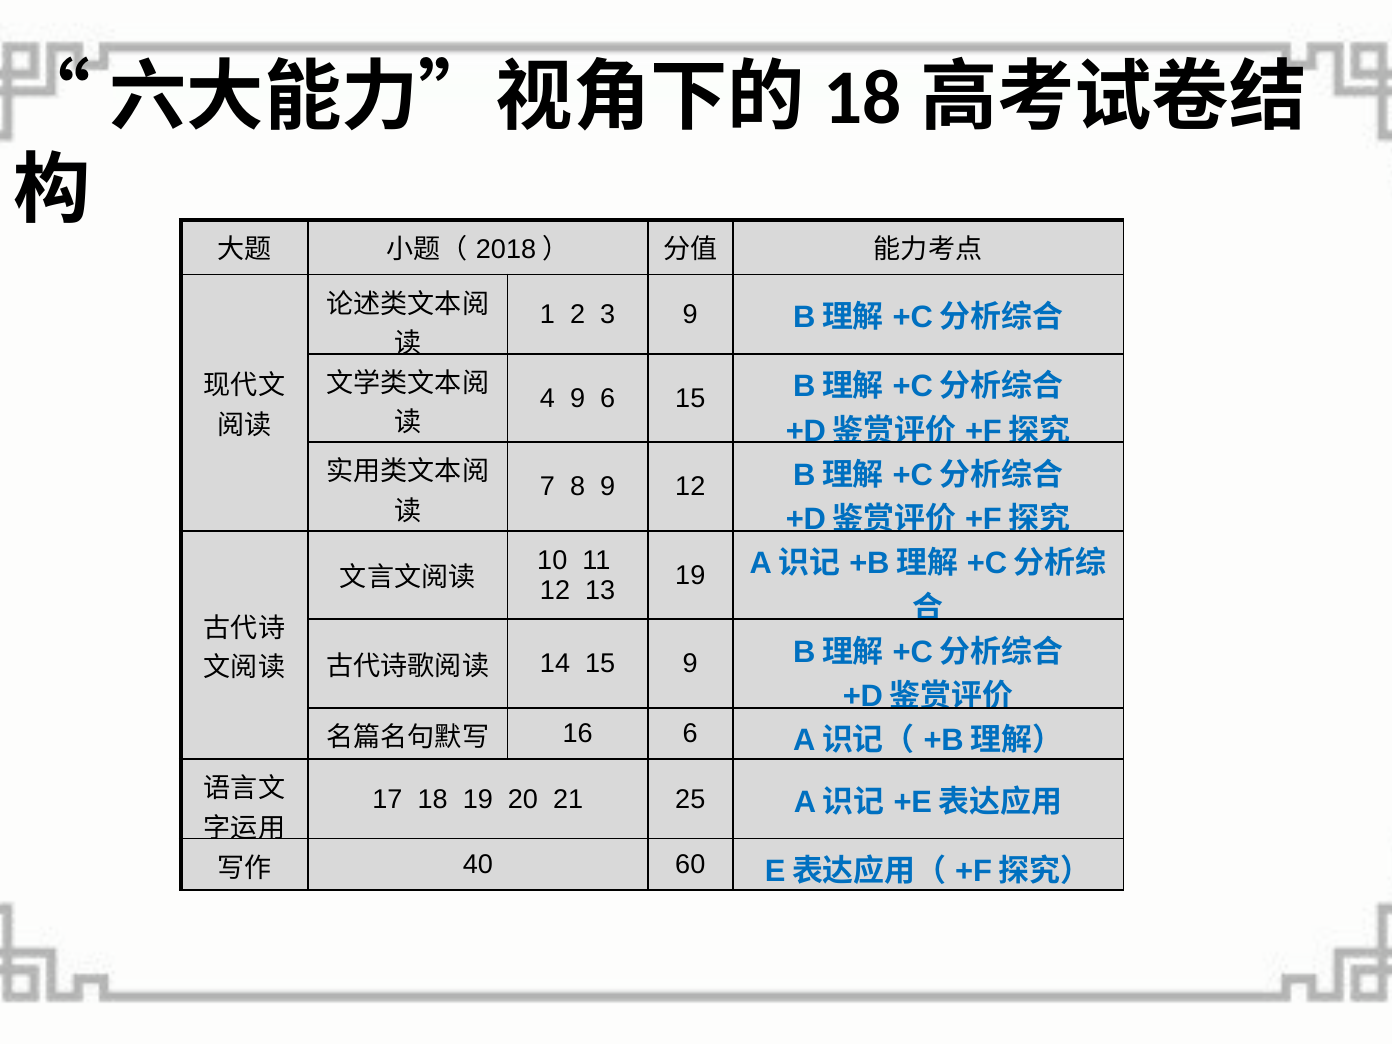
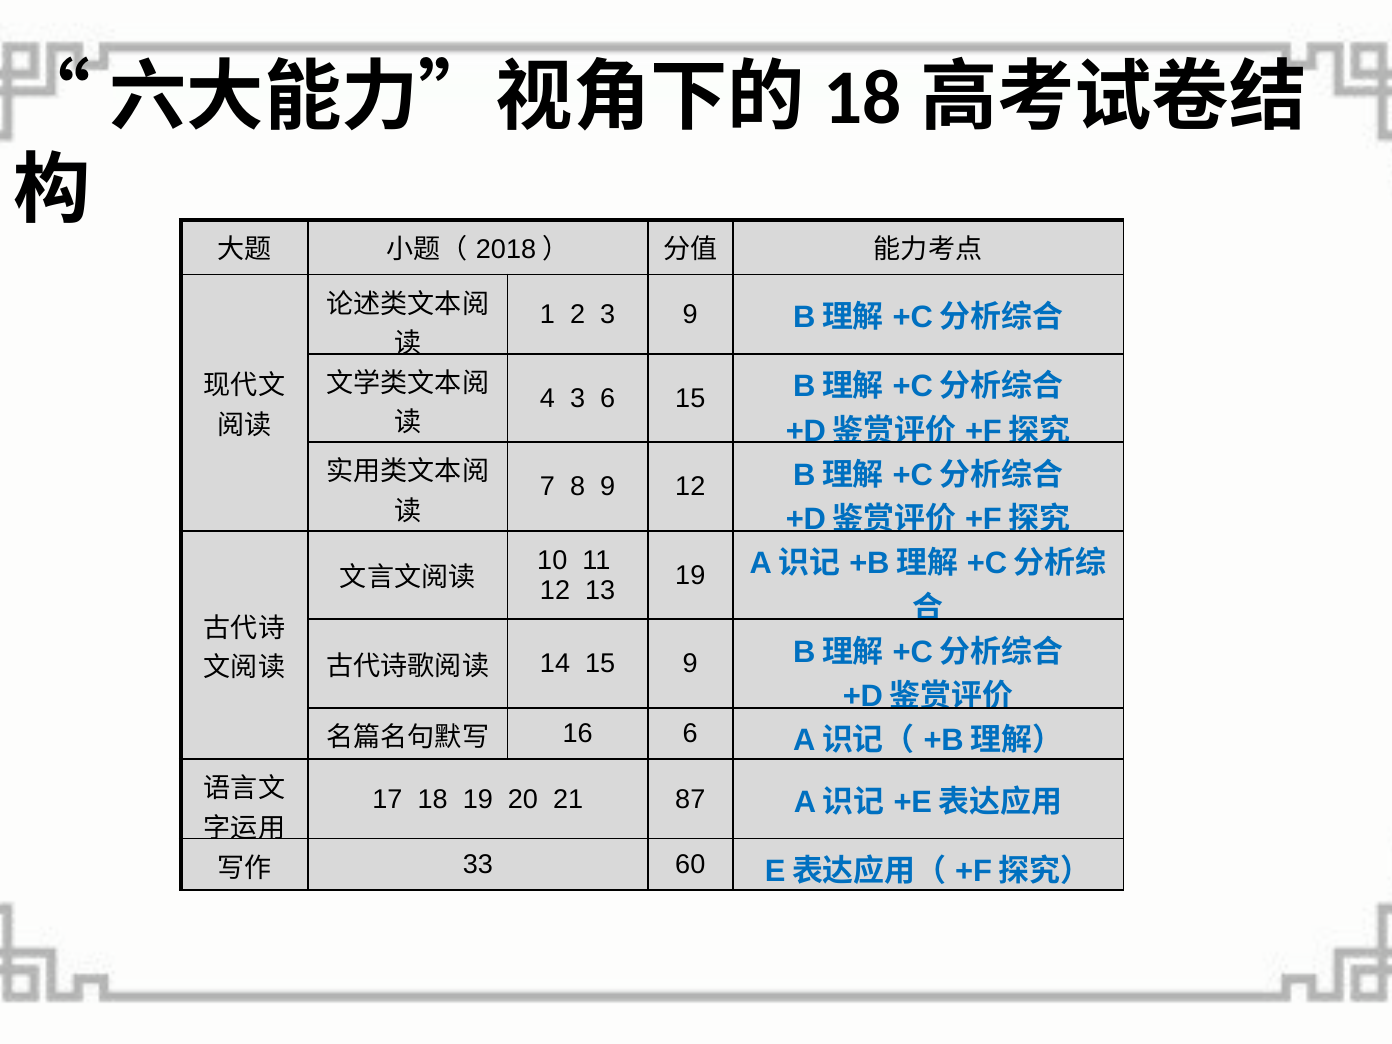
4 9: 9 -> 3 (578, 398)
25: 25 -> 87 (690, 799)
40: 40 -> 33 (478, 865)
